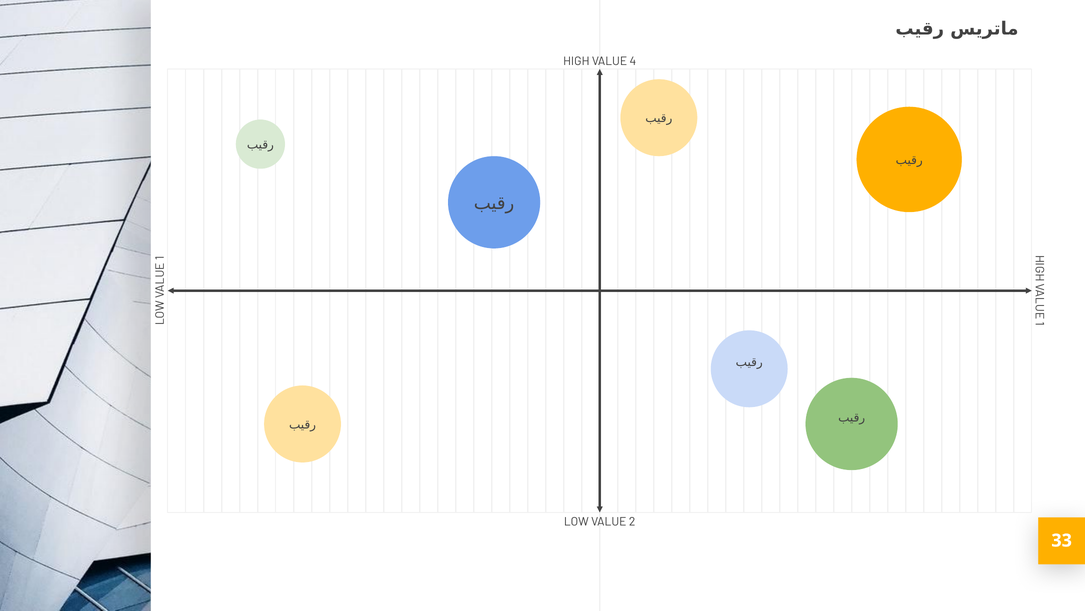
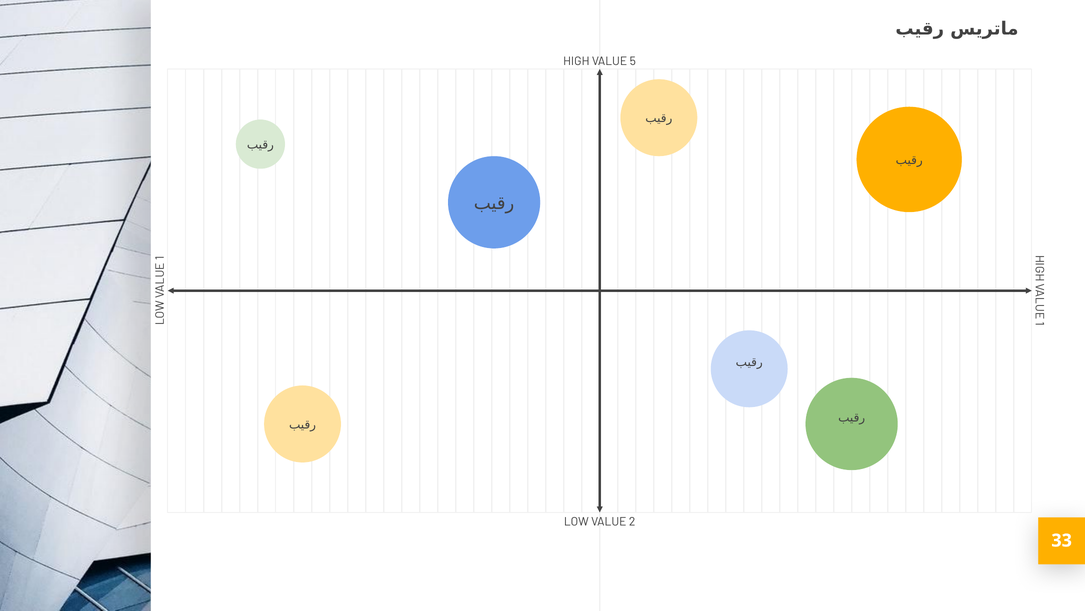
4: 4 -> 5 (633, 61)
